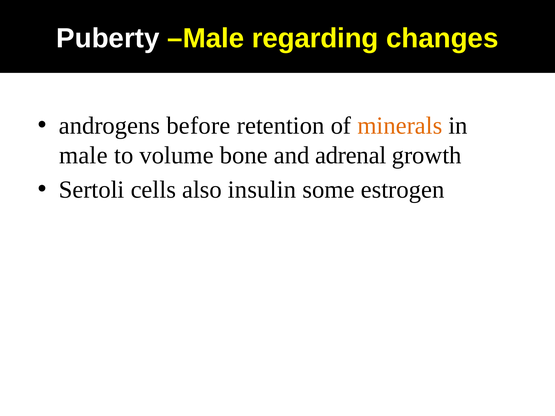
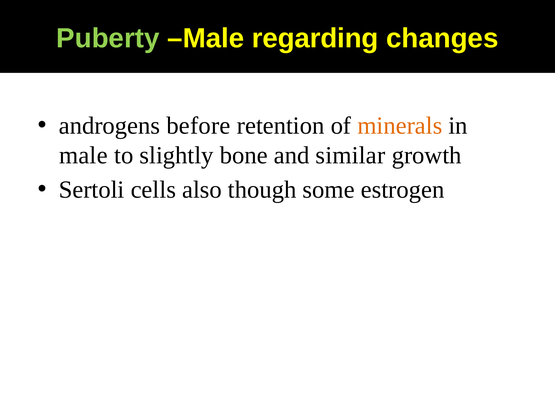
Puberty colour: white -> light green (108, 38)
volume: volume -> slightly (177, 155)
adrenal: adrenal -> similar (350, 155)
insulin: insulin -> though (262, 190)
